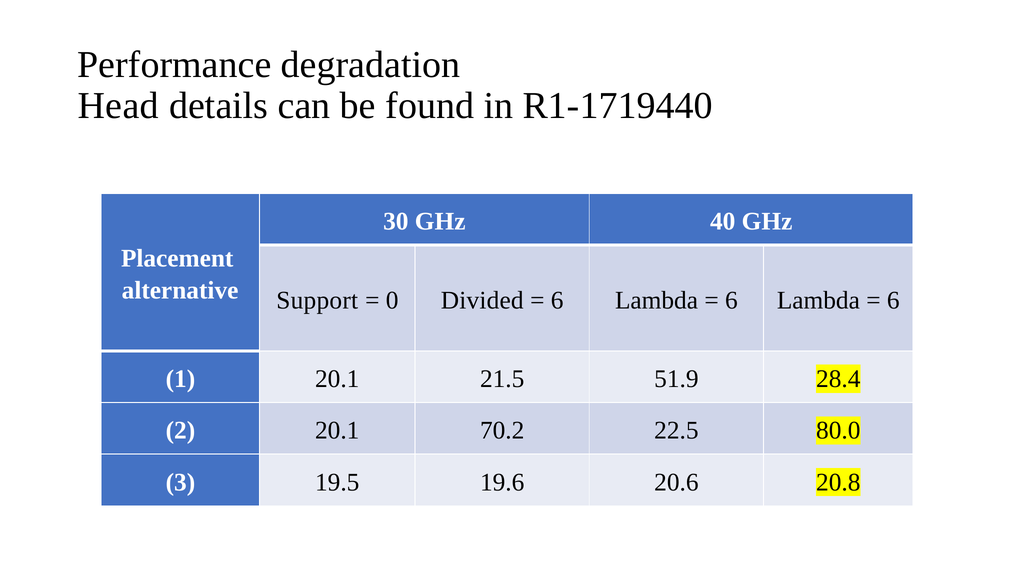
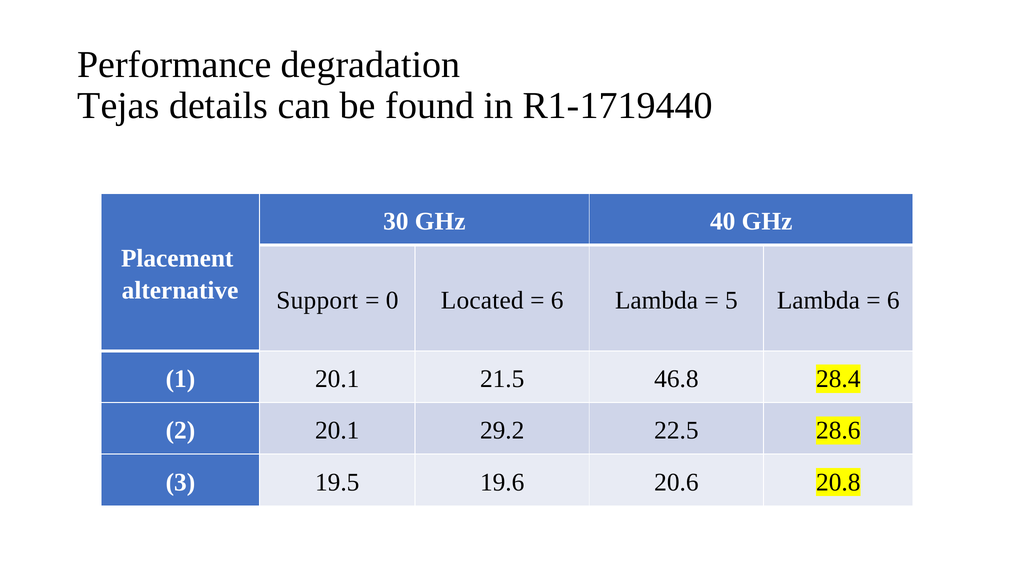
Head: Head -> Tejas (118, 106)
Divided: Divided -> Located (482, 300)
6: 6 -> 5 (731, 300)
51.9: 51.9 -> 46.8 (676, 379)
70.2: 70.2 -> 29.2 (502, 431)
80.0: 80.0 -> 28.6 (838, 431)
